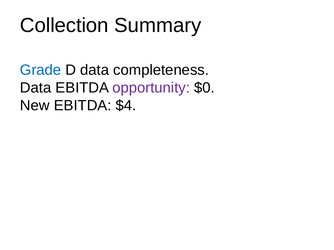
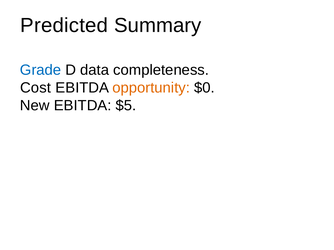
Collection: Collection -> Predicted (64, 25)
Data: Data -> Cost (36, 88)
opportunity colour: purple -> orange (151, 88)
$4: $4 -> $5 (126, 106)
